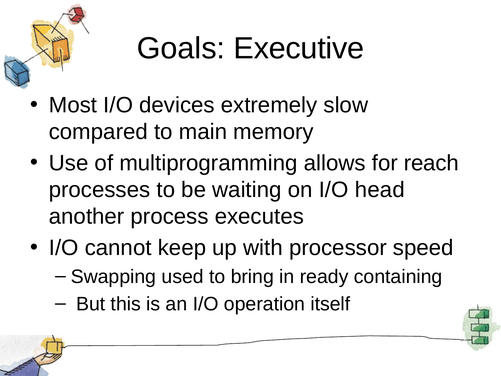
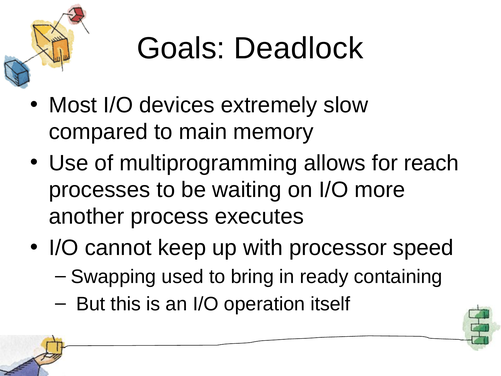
Executive: Executive -> Deadlock (299, 48)
head: head -> more (380, 190)
